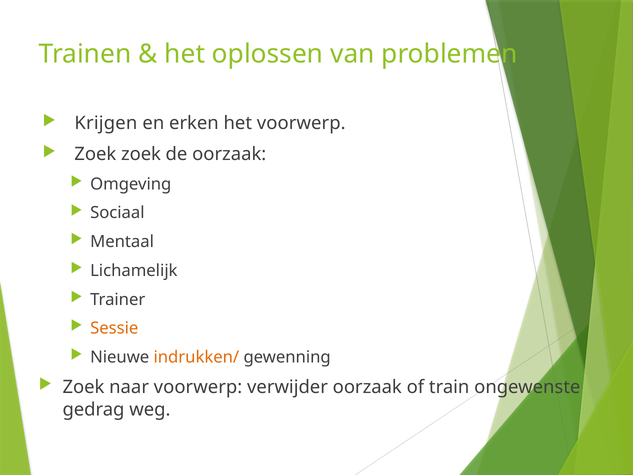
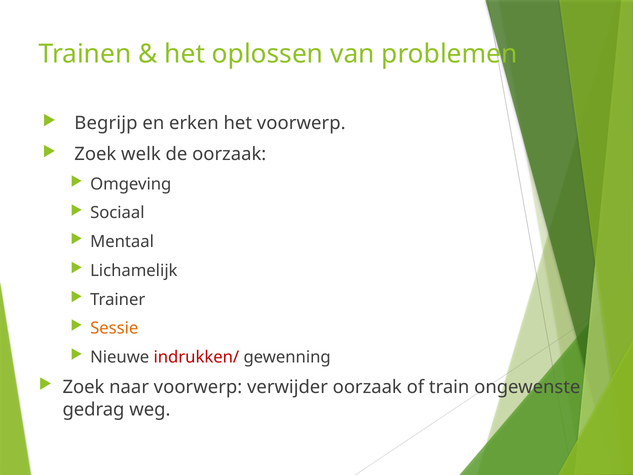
Krijgen: Krijgen -> Begrijp (106, 123)
Zoek zoek: zoek -> welk (141, 154)
indrukken/ colour: orange -> red (196, 357)
